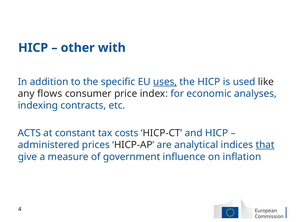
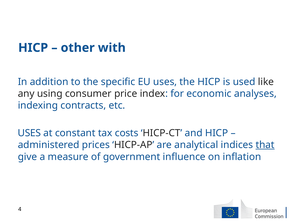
uses underline: present -> none (165, 82)
flows: flows -> using (50, 94)
ACTS: ACTS -> USES (29, 134)
